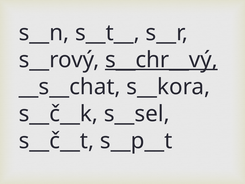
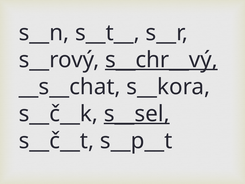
s__sel underline: none -> present (137, 114)
